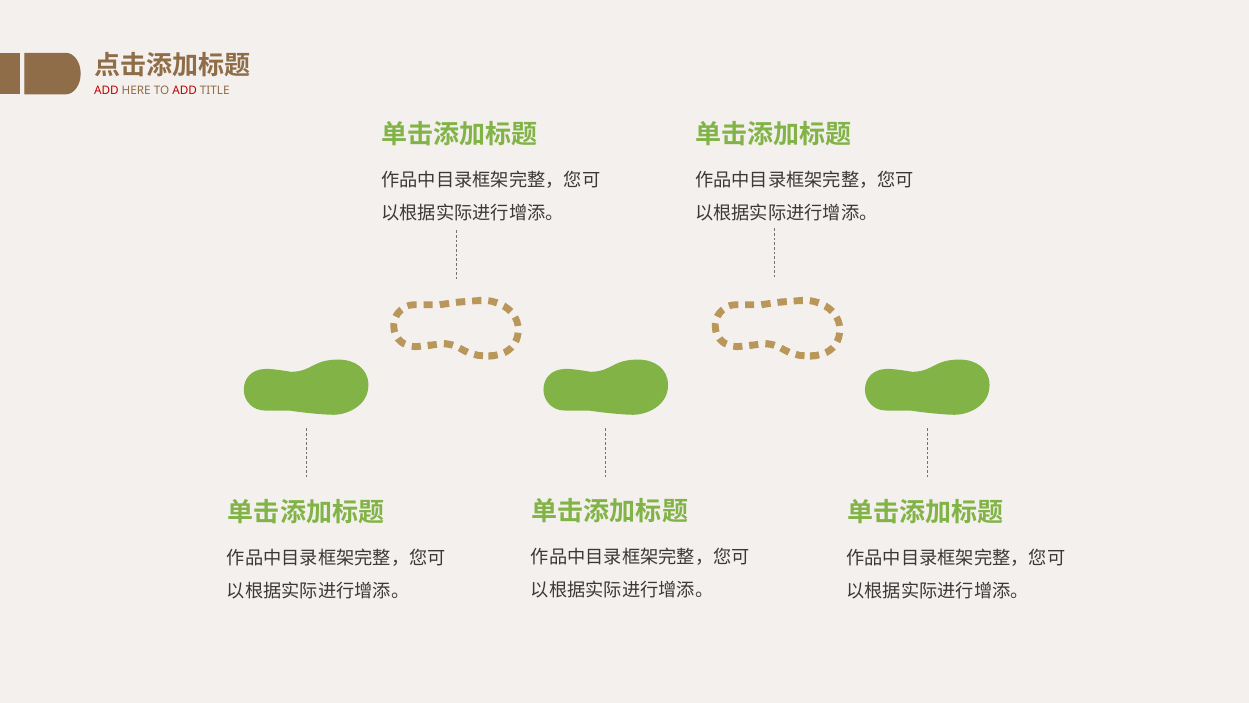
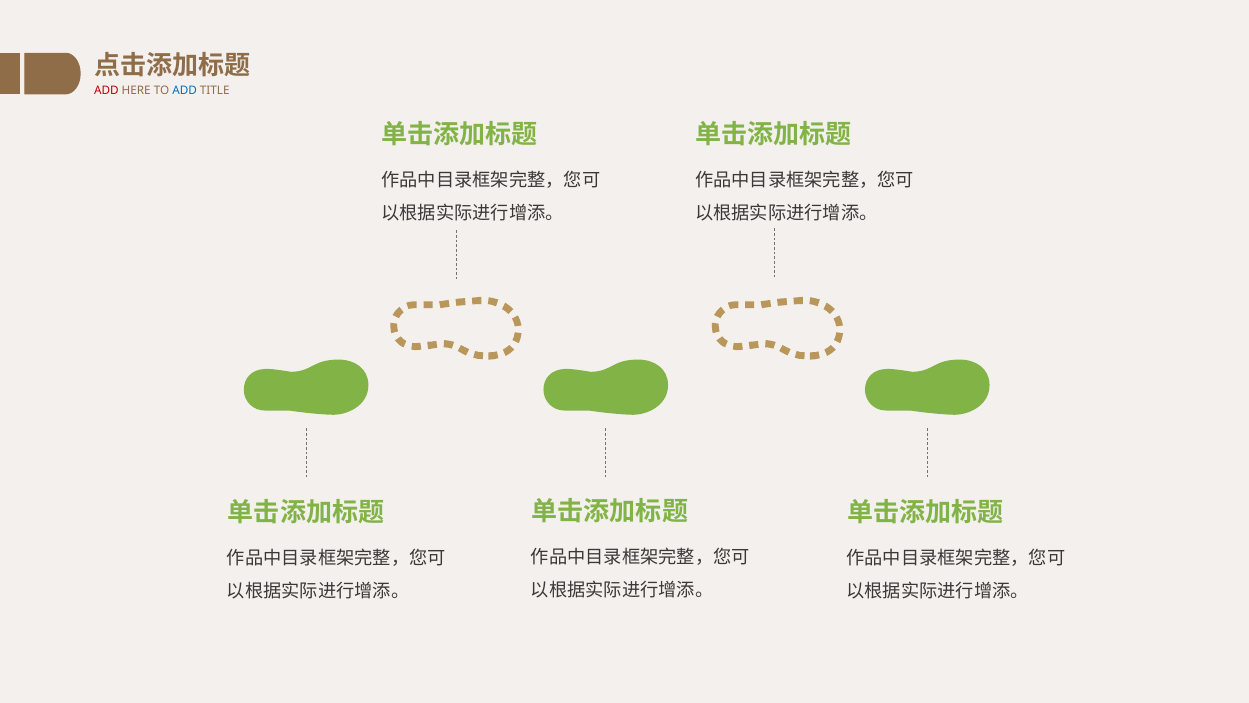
ADD colour: red -> blue (185, 91)
